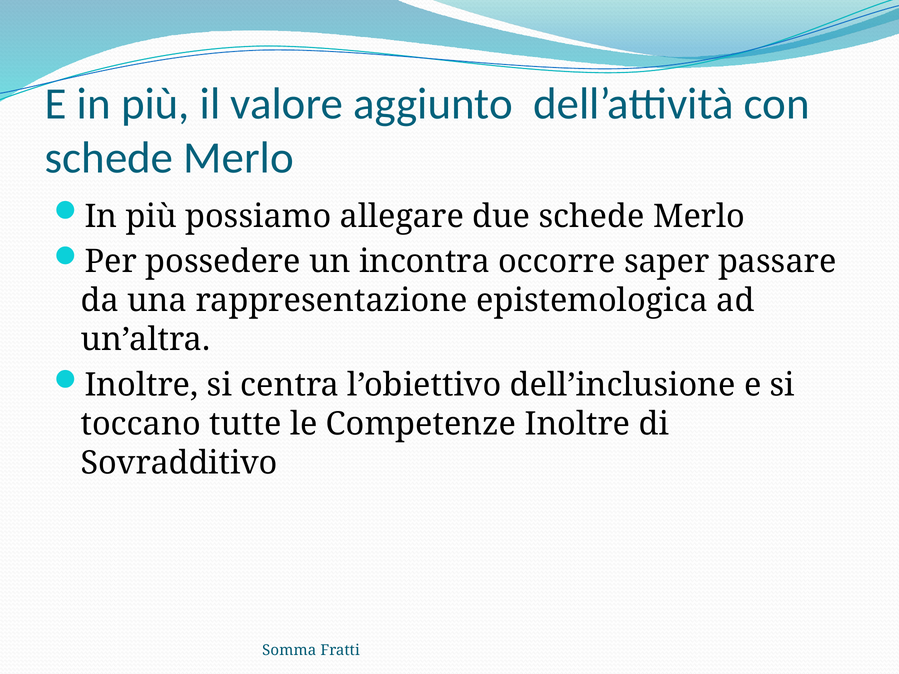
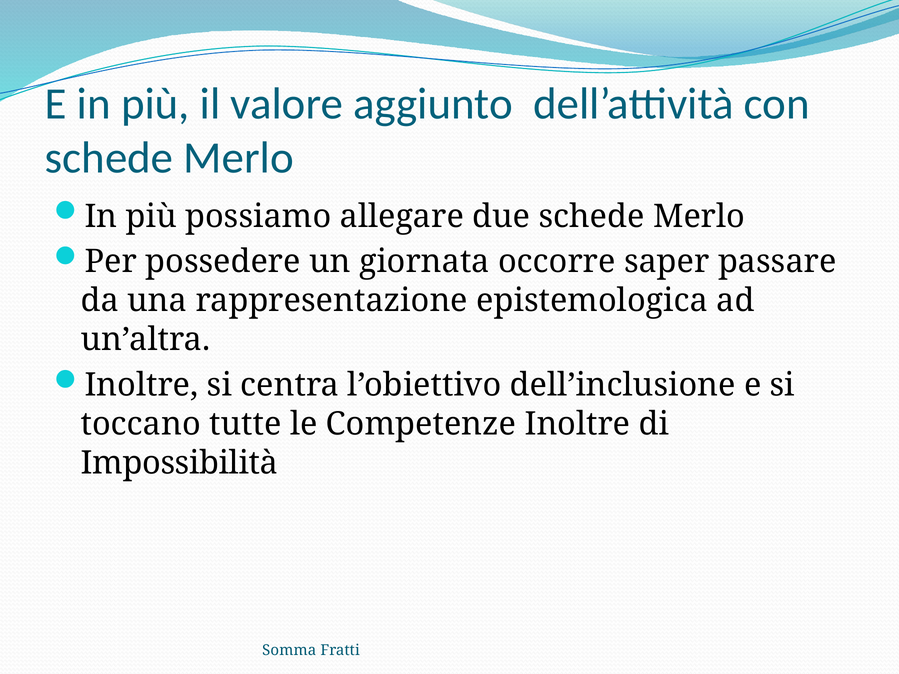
incontra: incontra -> giornata (424, 262)
Sovradditivo: Sovradditivo -> Impossibilità (179, 463)
